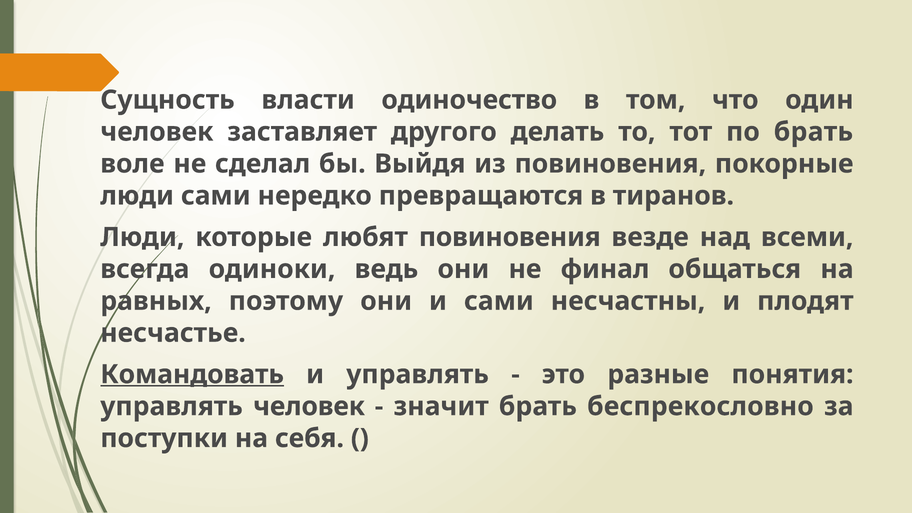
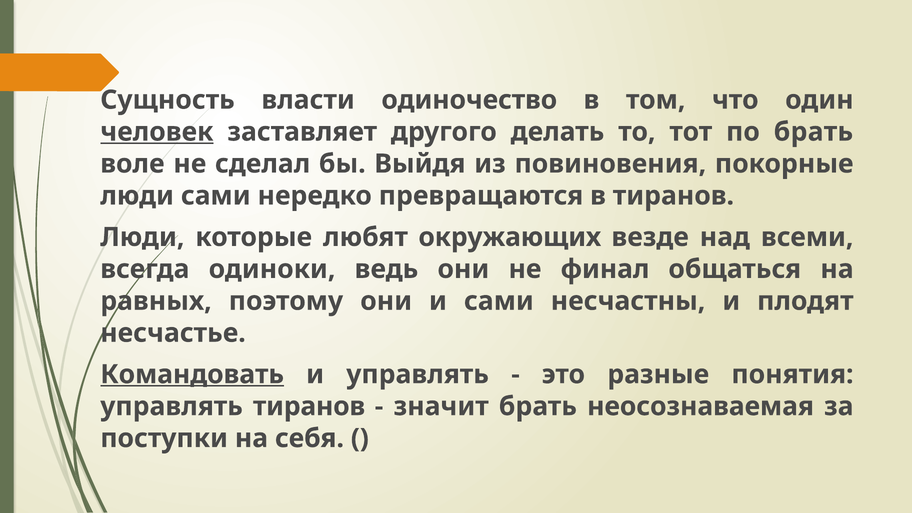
человек underline: none -> present (157, 132)
любят повиновения: повиновения -> окружающих (510, 237)
управлять человек: человек -> тиранов (309, 406)
беспрекословно: беспрекословно -> неосознаваемая (701, 406)
